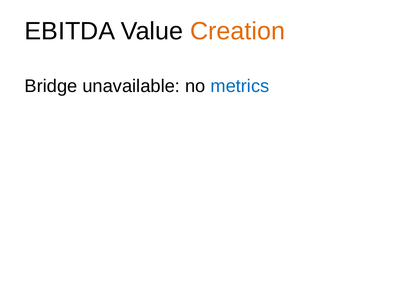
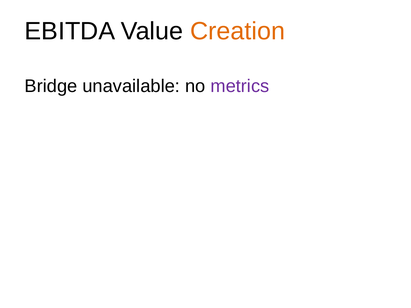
metrics colour: blue -> purple (240, 86)
